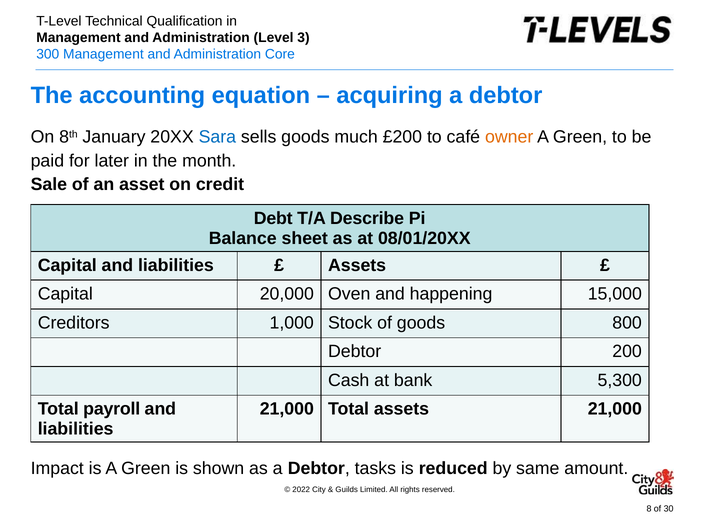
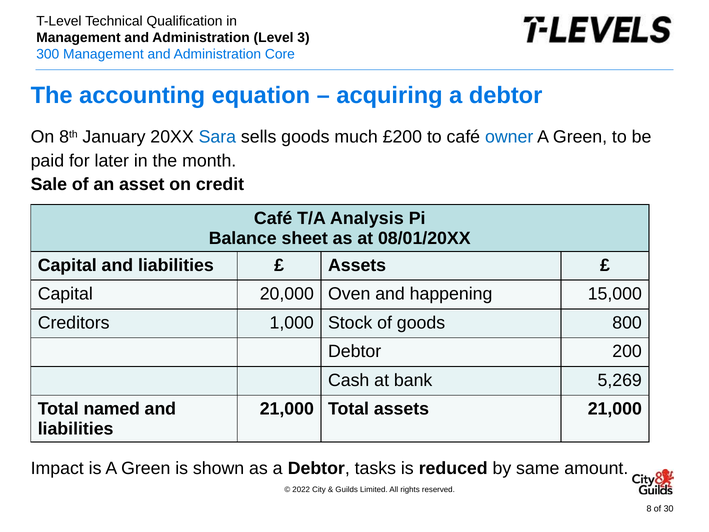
owner colour: orange -> blue (509, 137)
Debt: Debt -> Café (273, 218)
Describe: Describe -> Analysis (367, 218)
5,300: 5,300 -> 5,269 (620, 380)
payroll: payroll -> named (112, 409)
